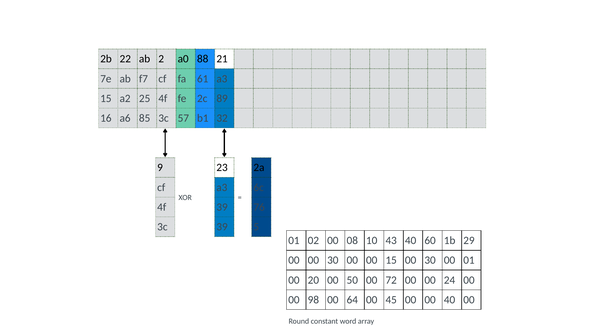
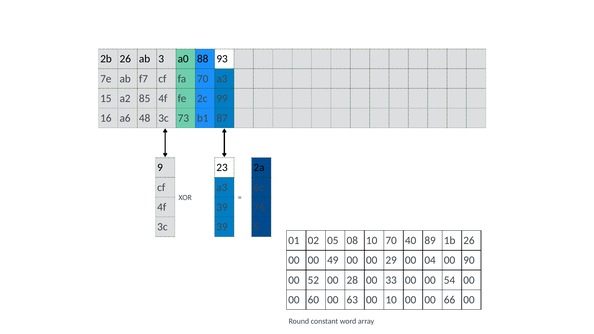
2b 22: 22 -> 26 (125, 59)
2: 2 -> 3 (161, 59)
21: 21 -> 93 (222, 59)
fa 61: 61 -> 70 (203, 79)
25: 25 -> 85 (145, 98)
89: 89 -> 99 (222, 98)
85: 85 -> 48 (145, 118)
57: 57 -> 73 (183, 118)
32: 32 -> 87 (222, 118)
02 00: 00 -> 05 (333, 241)
10 43: 43 -> 70 (391, 241)
60: 60 -> 89 (430, 241)
1b 29: 29 -> 26 (469, 241)
00 00 30: 30 -> 49 (333, 260)
00 15: 15 -> 29 (391, 260)
30: 30 -> 04 (430, 260)
00 01: 01 -> 90 (469, 260)
20: 20 -> 52 (313, 280)
50: 50 -> 28 (352, 280)
72: 72 -> 33 (391, 280)
24: 24 -> 54 (450, 280)
98: 98 -> 60 (313, 300)
64: 64 -> 63 (352, 300)
00 45: 45 -> 10 (391, 300)
00 40: 40 -> 66 (450, 300)
